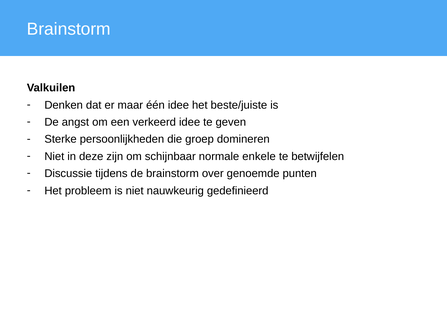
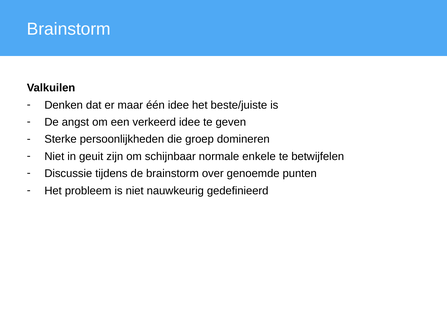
deze: deze -> geuit (91, 157)
